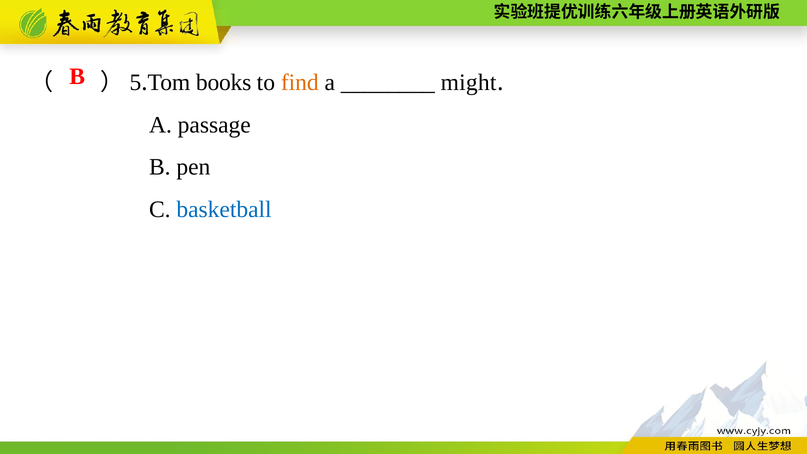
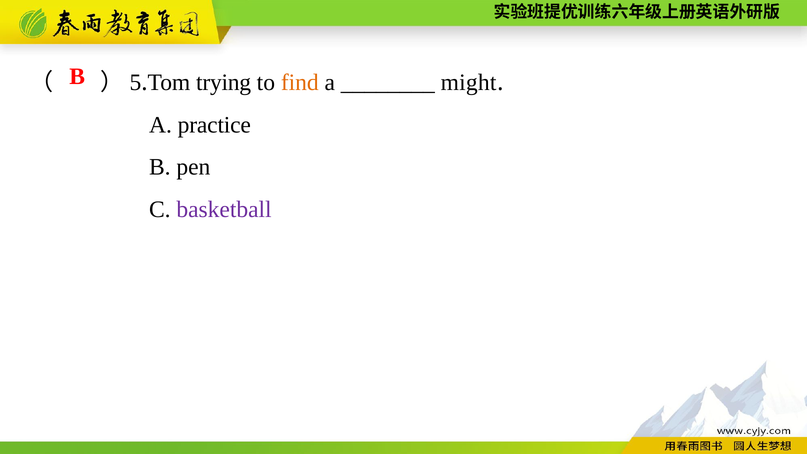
books: books -> trying (224, 82)
passage: passage -> practice (214, 125)
basketball colour: blue -> purple (224, 210)
